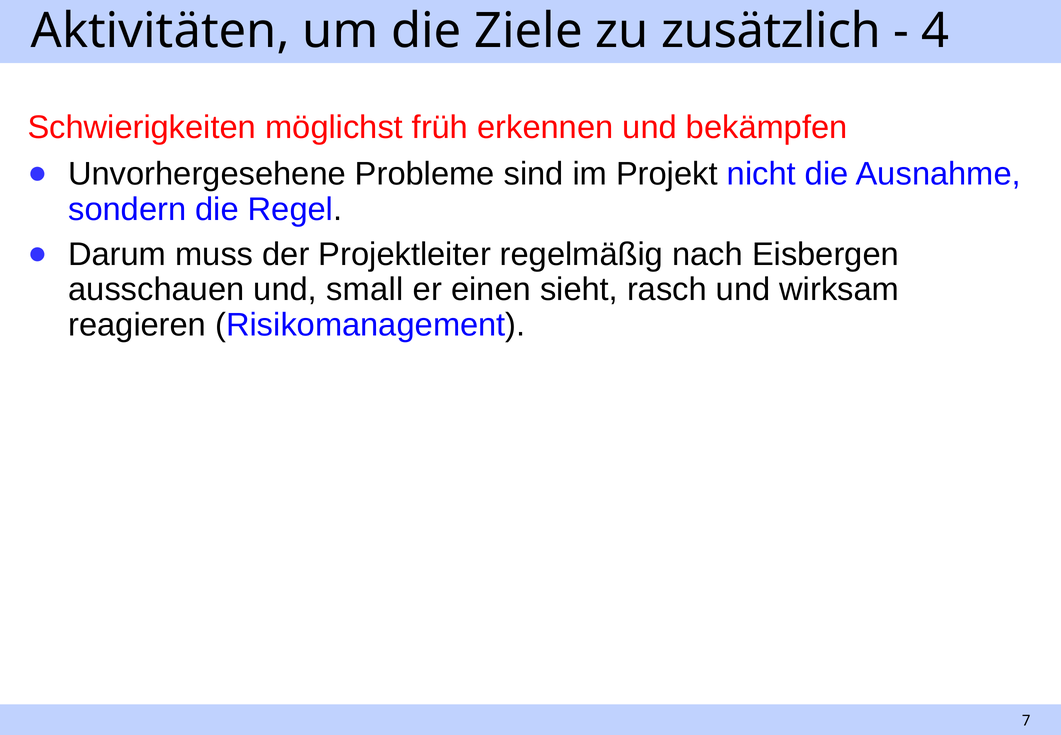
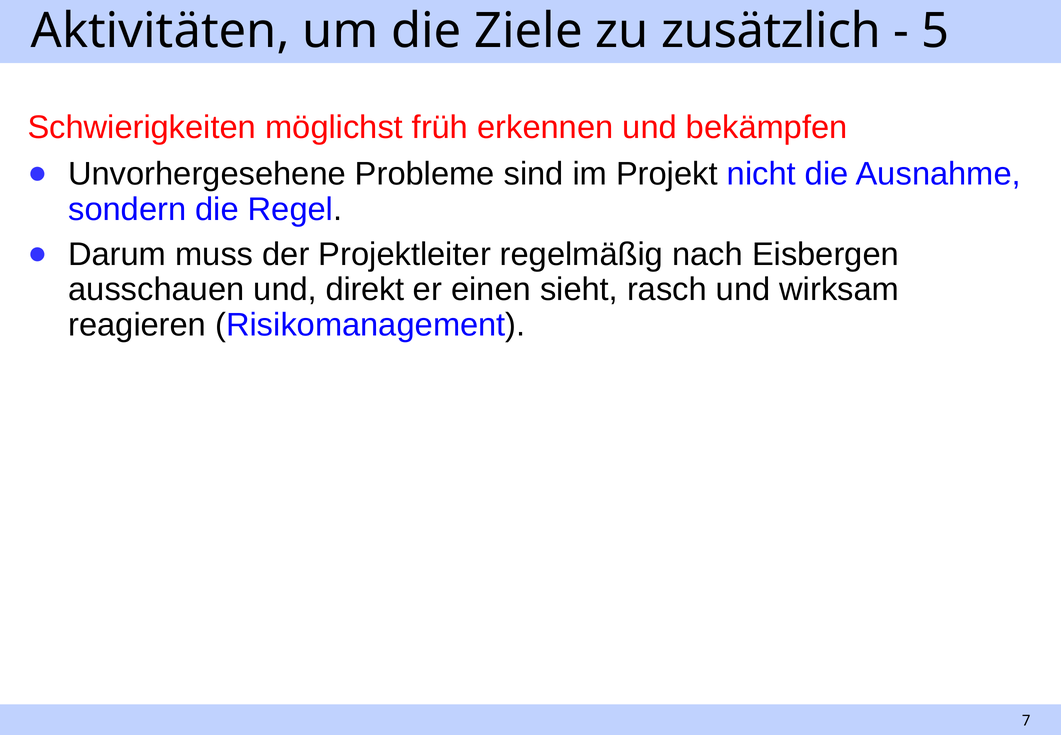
4: 4 -> 5 (935, 31)
small: small -> direkt (365, 289)
